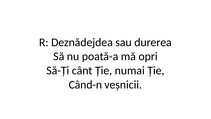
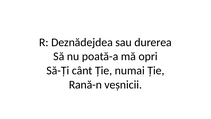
Când-n: Când-n -> Rană-n (85, 84)
